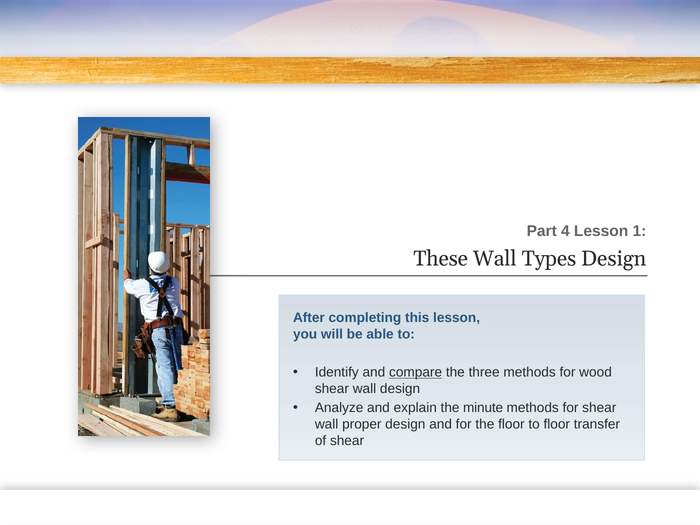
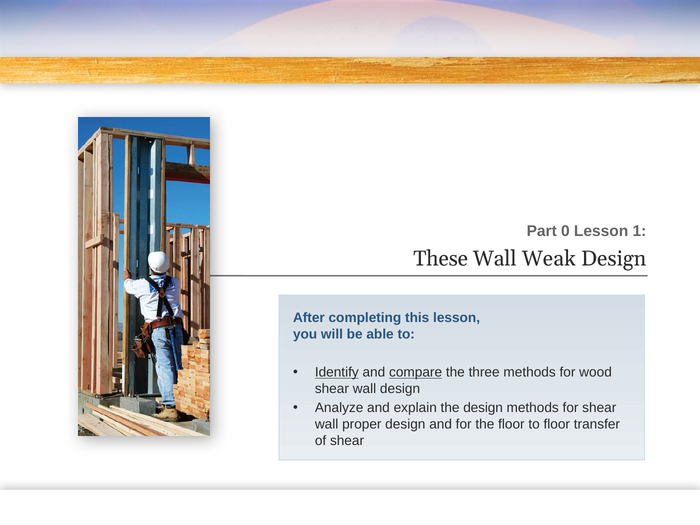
4: 4 -> 0 (565, 231)
Types: Types -> Weak (549, 259)
Identify underline: none -> present (337, 372)
the minute: minute -> design (483, 408)
